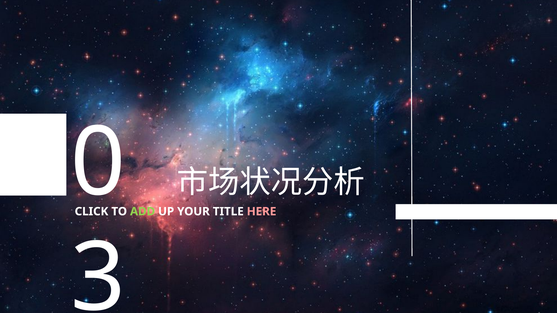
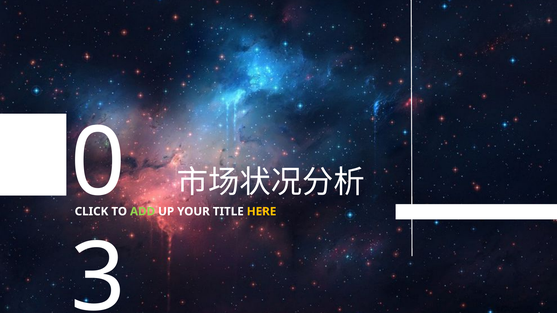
HERE colour: pink -> yellow (262, 212)
